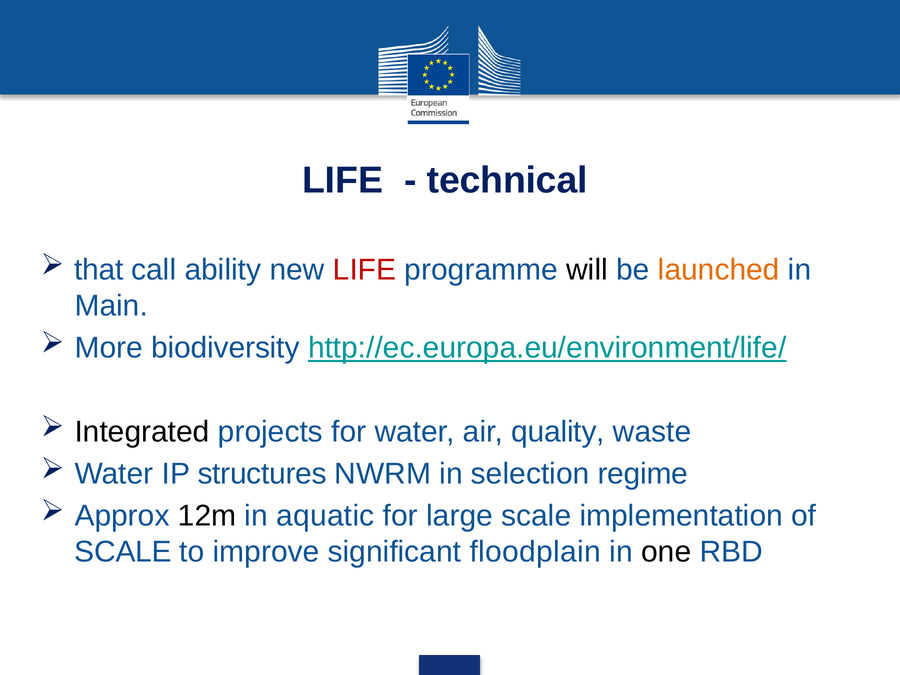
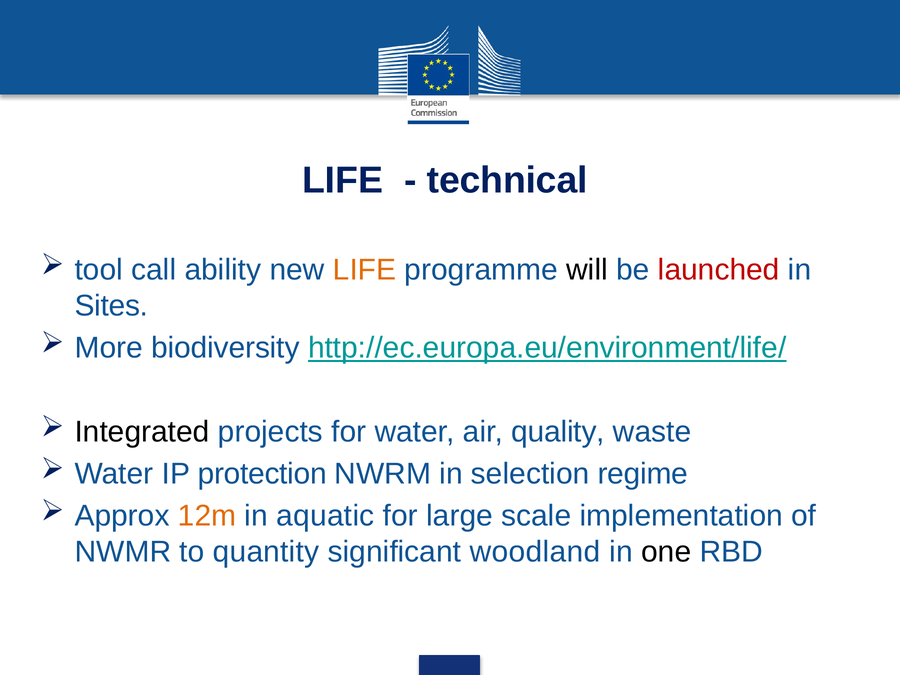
that: that -> tool (99, 270)
LIFE colour: red -> orange (364, 270)
launched colour: orange -> red (719, 270)
Main: Main -> Sites (111, 306)
structures: structures -> protection (262, 474)
12m colour: black -> orange (207, 516)
SCALE: SCALE -> NWMR (123, 552)
improve: improve -> quantity (266, 552)
floodplain: floodplain -> woodland (535, 552)
